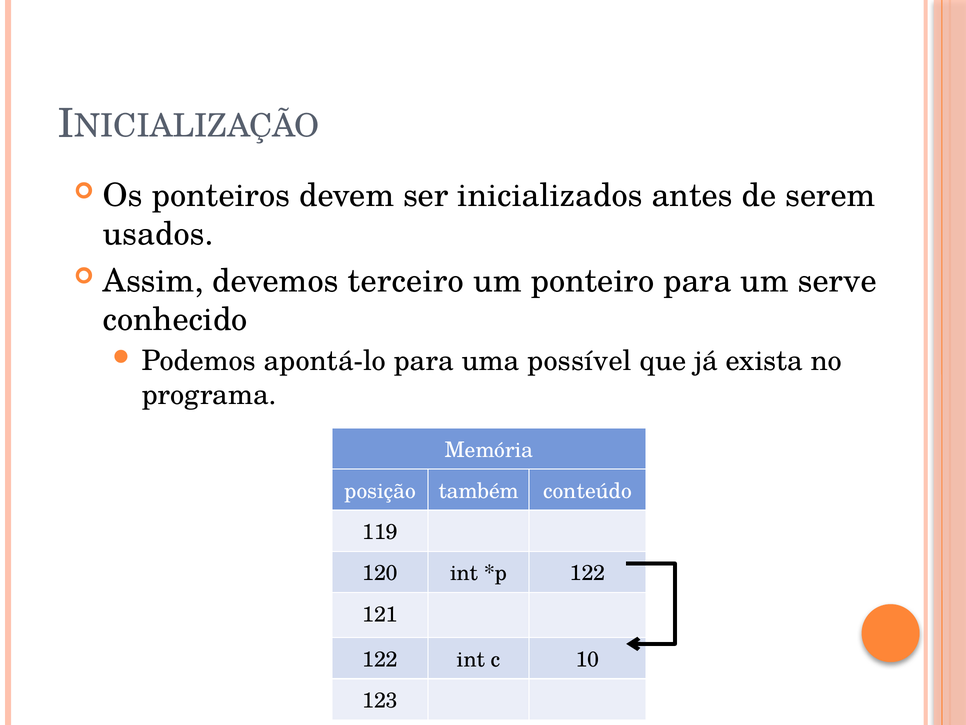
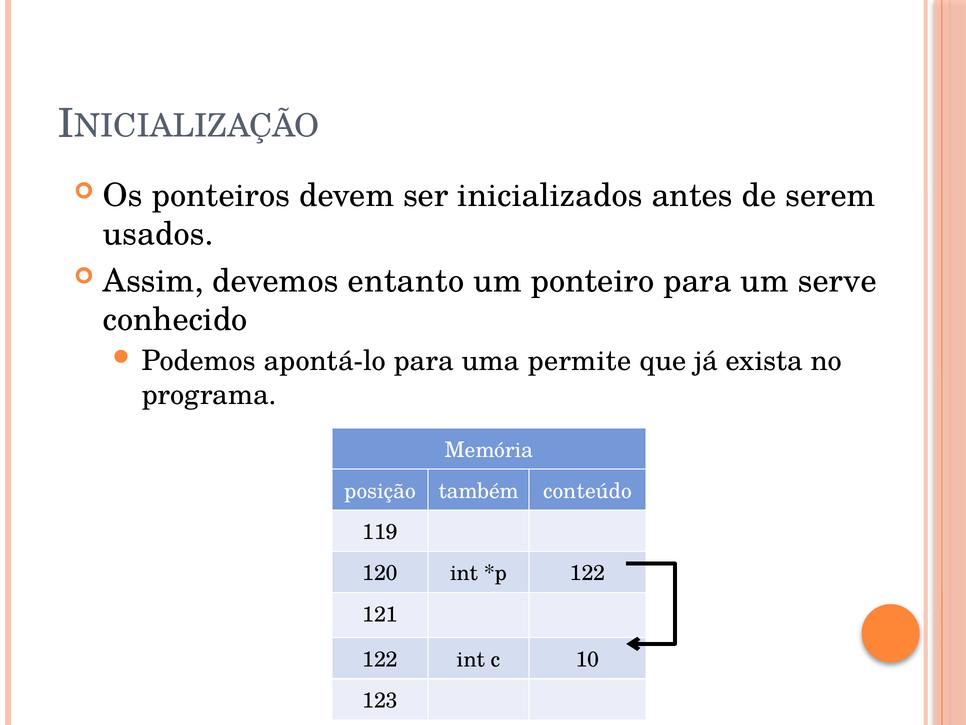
terceiro: terceiro -> entanto (406, 281)
possível: possível -> permite (579, 361)
